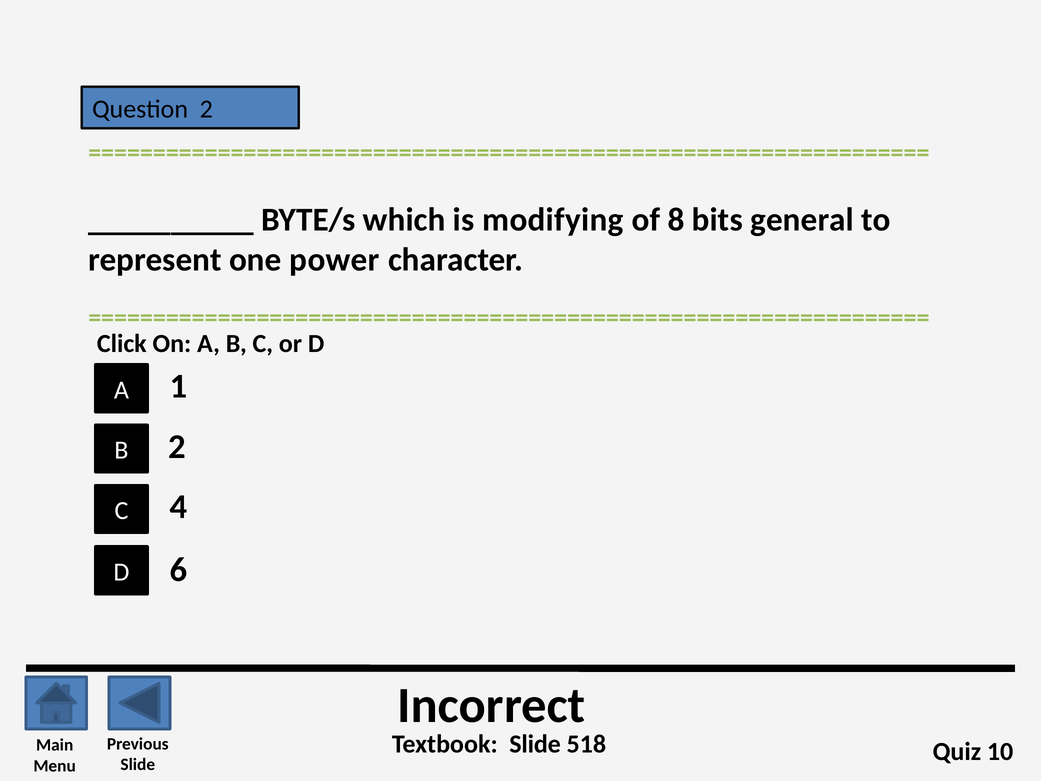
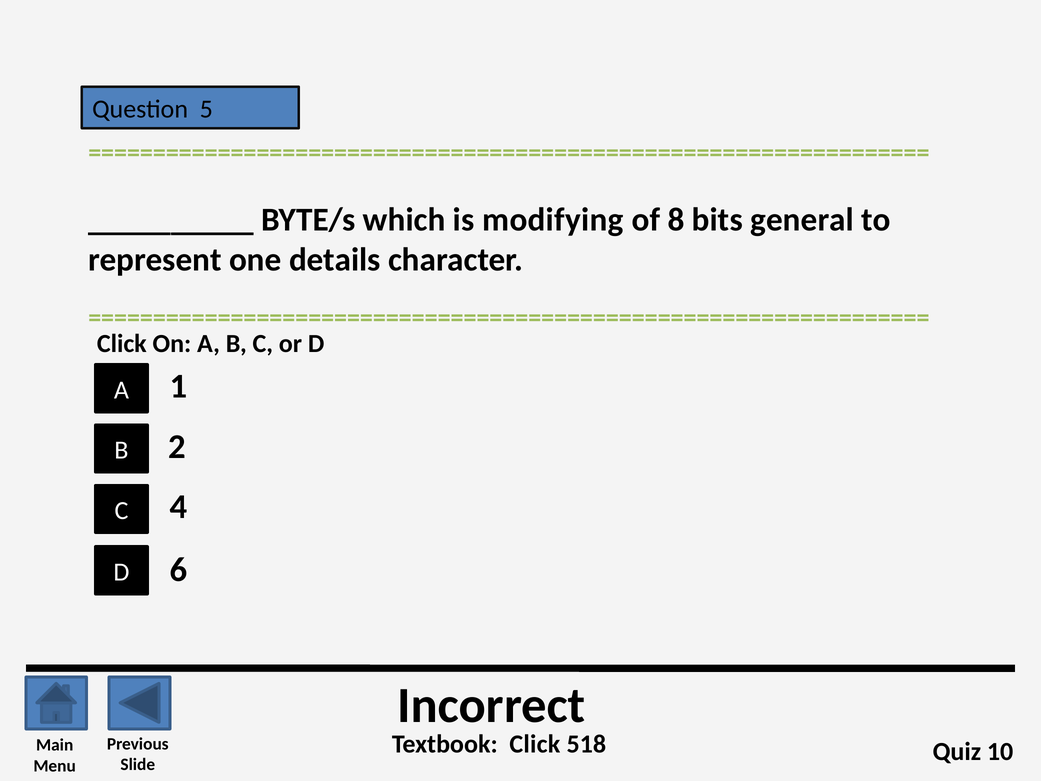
Question 2: 2 -> 5 (206, 109)
power: power -> details (335, 260)
Textbook Slide: Slide -> Click (535, 744)
